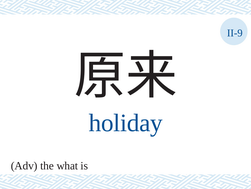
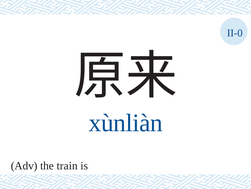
II-9: II-9 -> II-0 (235, 33)
holiday: holiday -> xùnliàn (126, 122)
what: what -> train (67, 165)
